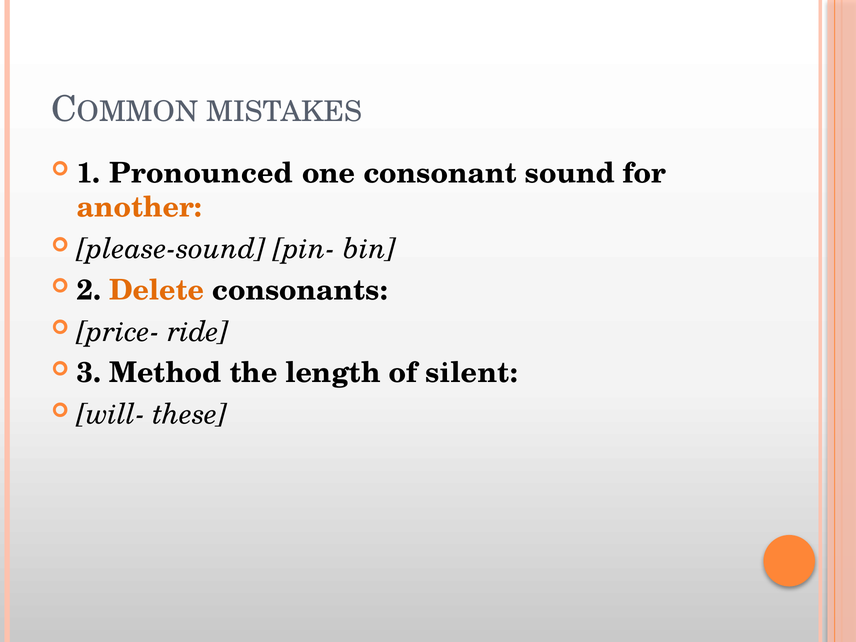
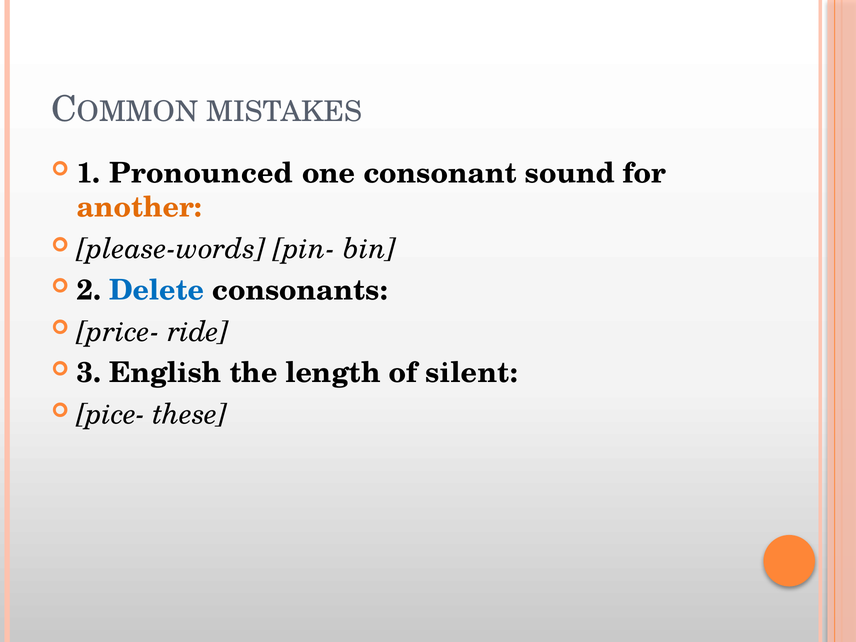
please-sound: please-sound -> please-words (171, 249)
Delete colour: orange -> blue (157, 290)
Method: Method -> English (165, 373)
will-: will- -> pice- (111, 414)
